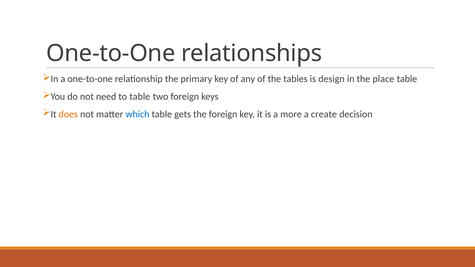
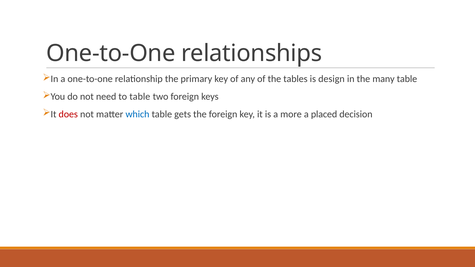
place: place -> many (384, 79)
does colour: orange -> red (68, 114)
create: create -> placed (324, 114)
